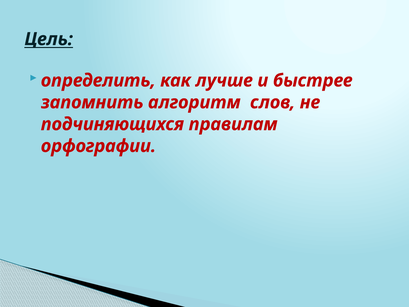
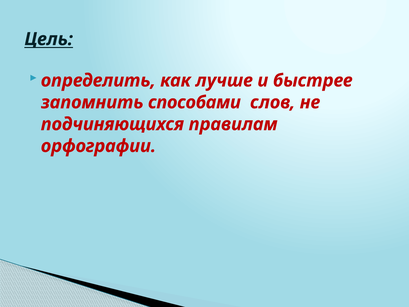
алгоритм: алгоритм -> способами (194, 102)
